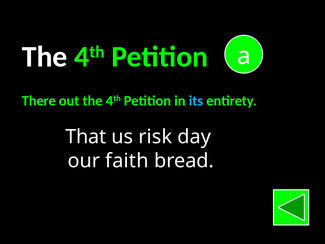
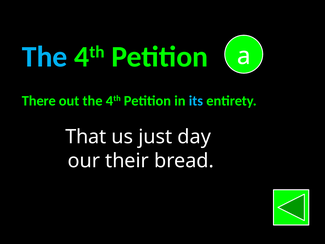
The colour: white -> light blue (45, 57)
risk: risk -> just (155, 137)
faith: faith -> their (127, 161)
